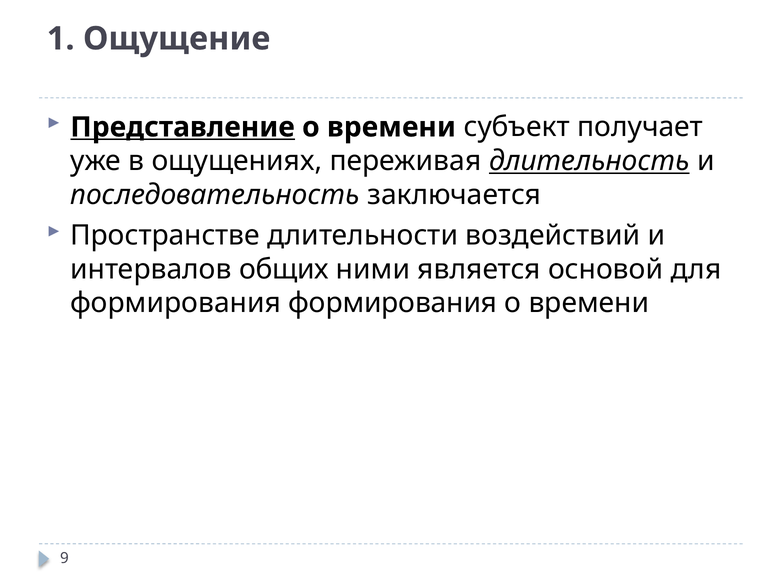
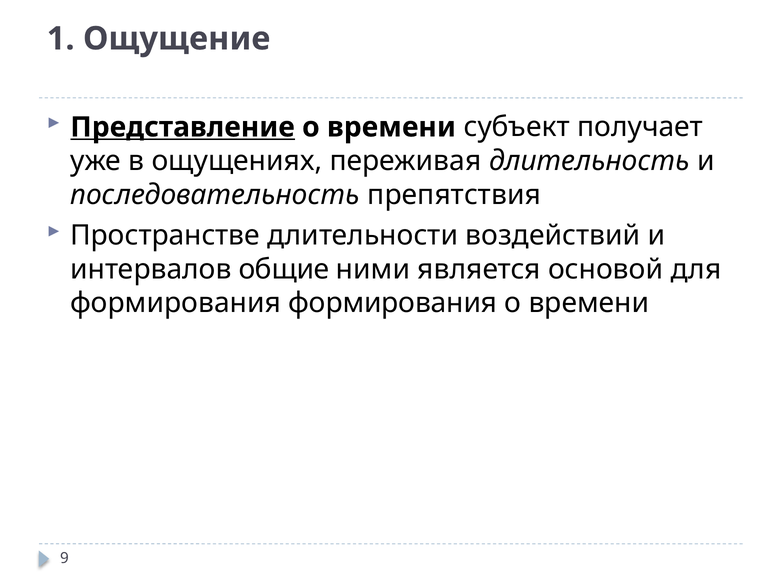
длительность underline: present -> none (589, 161)
заключается: заключается -> препятствия (454, 195)
общих: общих -> общие (284, 269)
